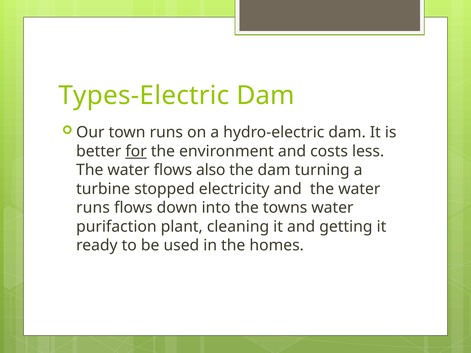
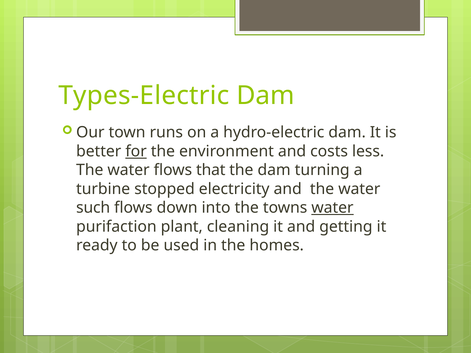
also: also -> that (211, 170)
runs: runs -> such (93, 208)
water underline: none -> present (332, 208)
